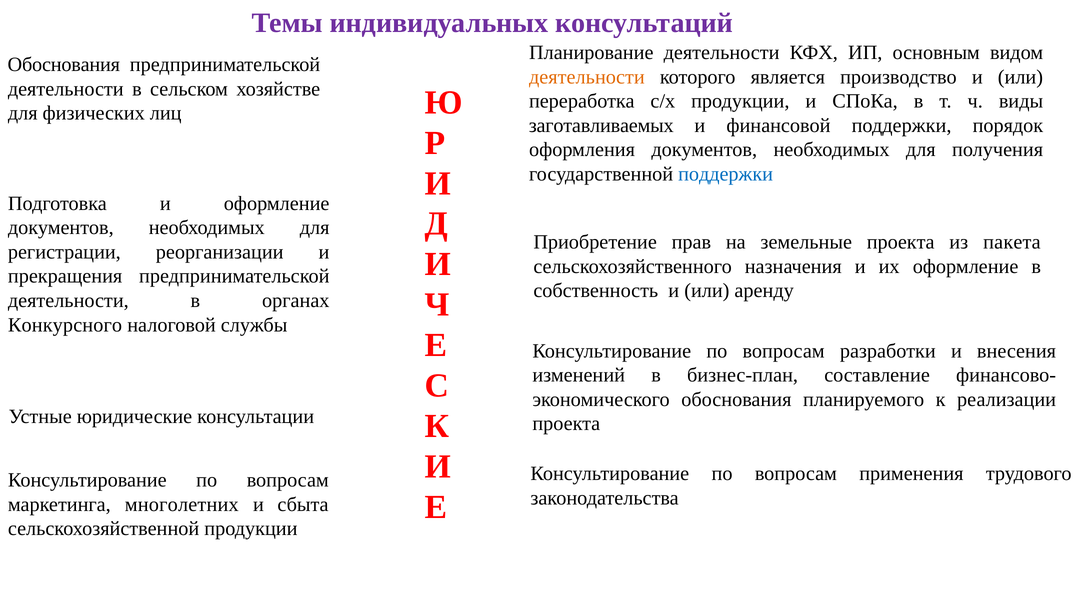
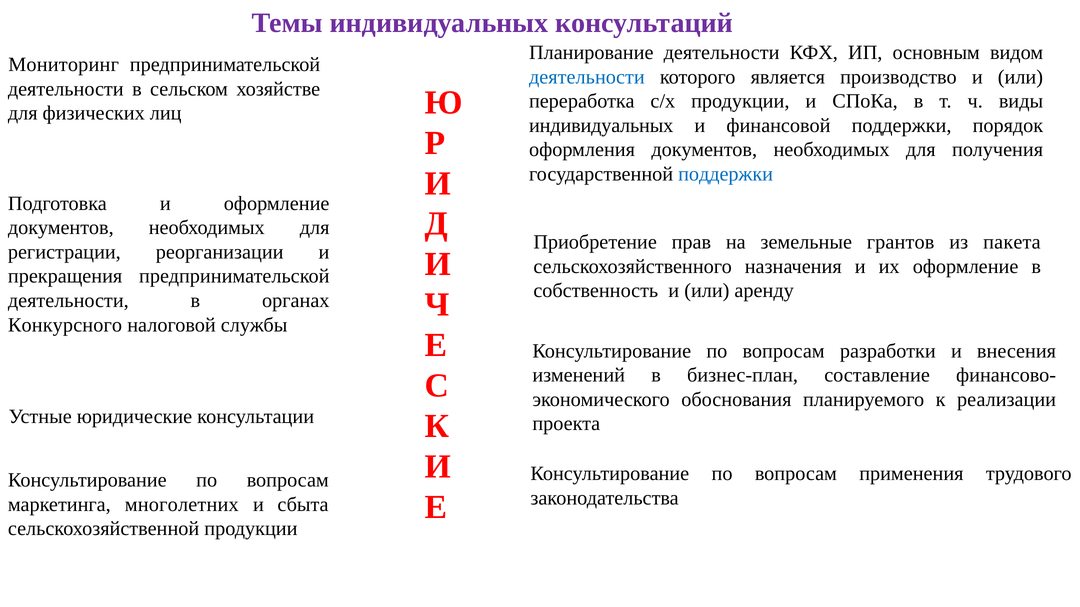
Обоснования: Обоснования -> Мониторинг (64, 65)
деятельности colour: orange -> blue (587, 77)
заготавливаемых: заготавливаемых -> индивидуальных (601, 126)
земельные проекта: проекта -> грантов (901, 242)
